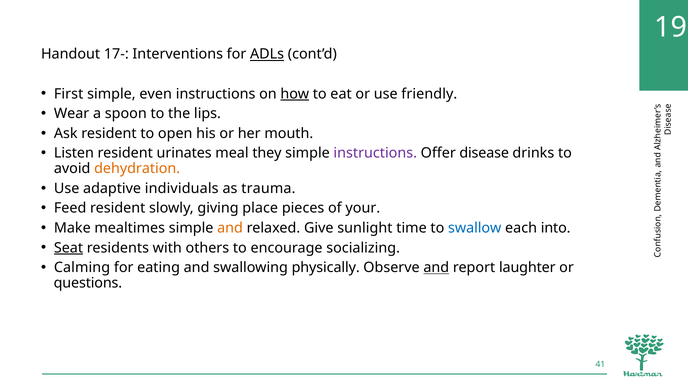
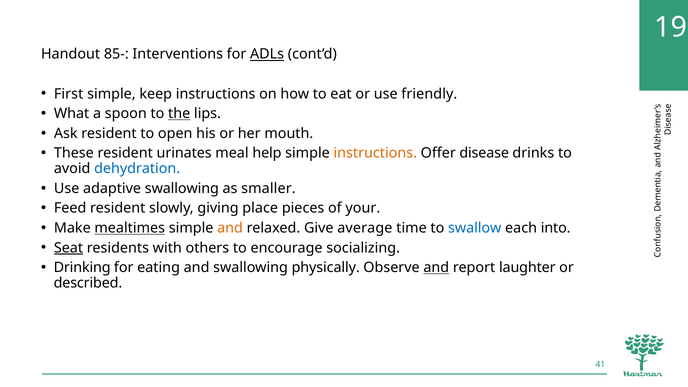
17-: 17- -> 85- (116, 54)
even: even -> keep (156, 94)
how underline: present -> none (295, 94)
Wear: Wear -> What (72, 114)
the underline: none -> present (179, 114)
Listen: Listen -> These (74, 153)
they: they -> help (267, 153)
instructions colour: purple -> orange (375, 153)
dehydration colour: orange -> blue (137, 169)
adaptive individuals: individuals -> swallowing (182, 188)
trauma: trauma -> smaller (268, 188)
mealtimes underline: none -> present (130, 228)
sunlight: sunlight -> average (365, 228)
Calming: Calming -> Drinking (82, 268)
questions: questions -> described (88, 283)
